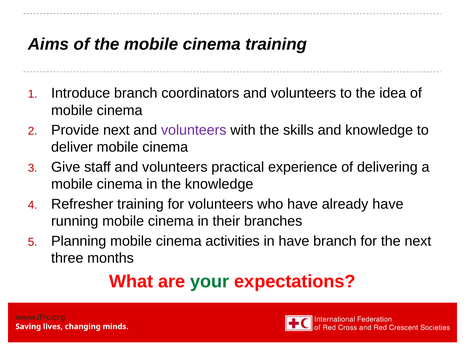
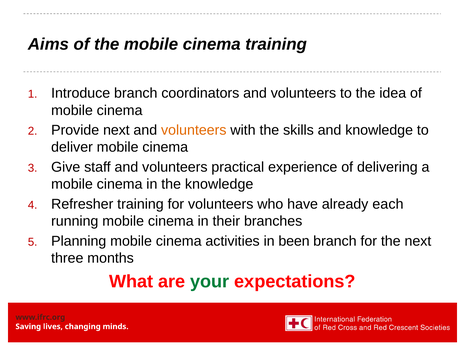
volunteers colour: purple -> orange (194, 130)
already have: have -> each (388, 204)
in have: have -> been (294, 241)
